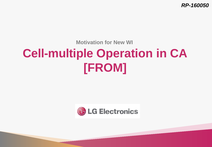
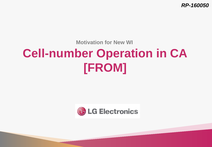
Cell-multiple: Cell-multiple -> Cell-number (58, 53)
